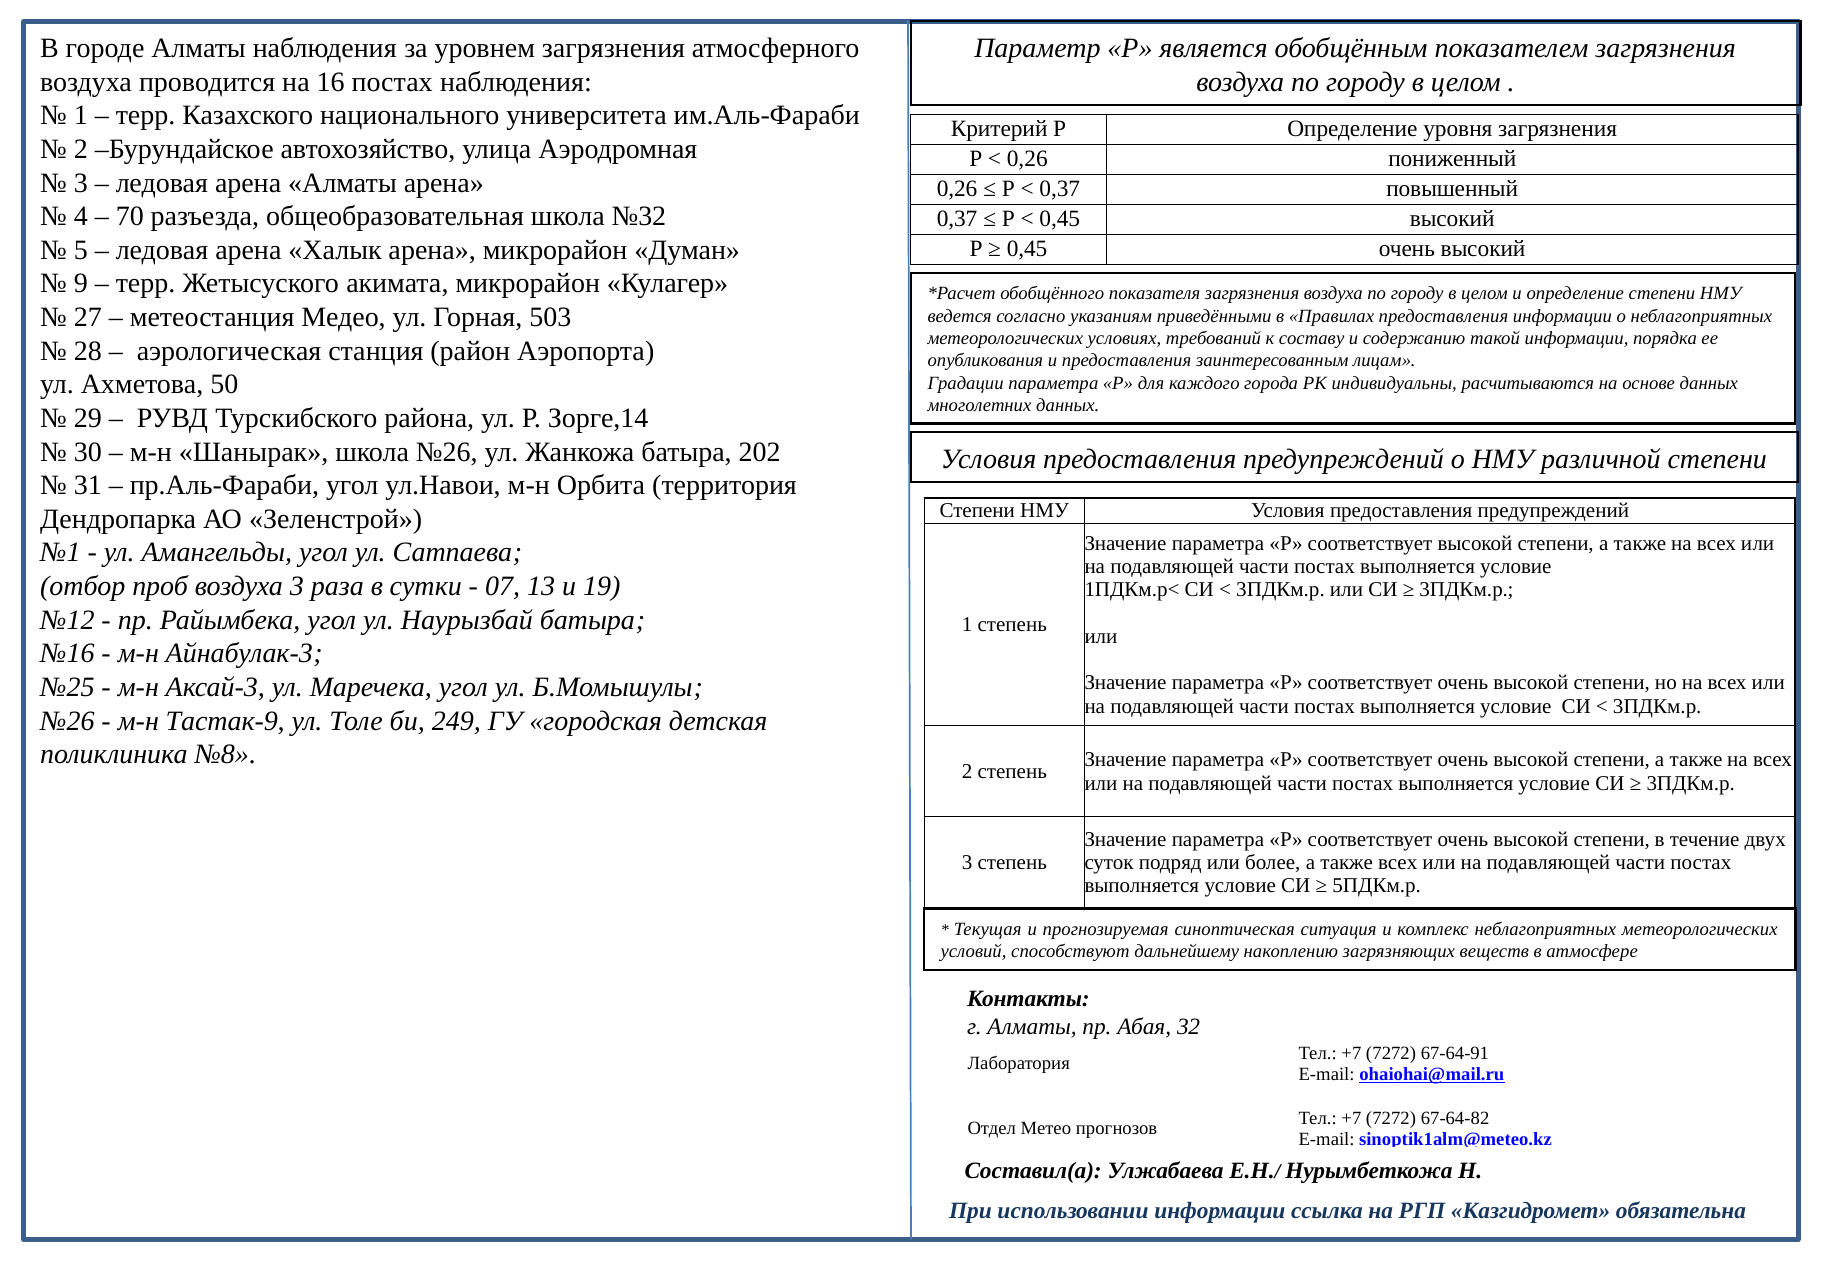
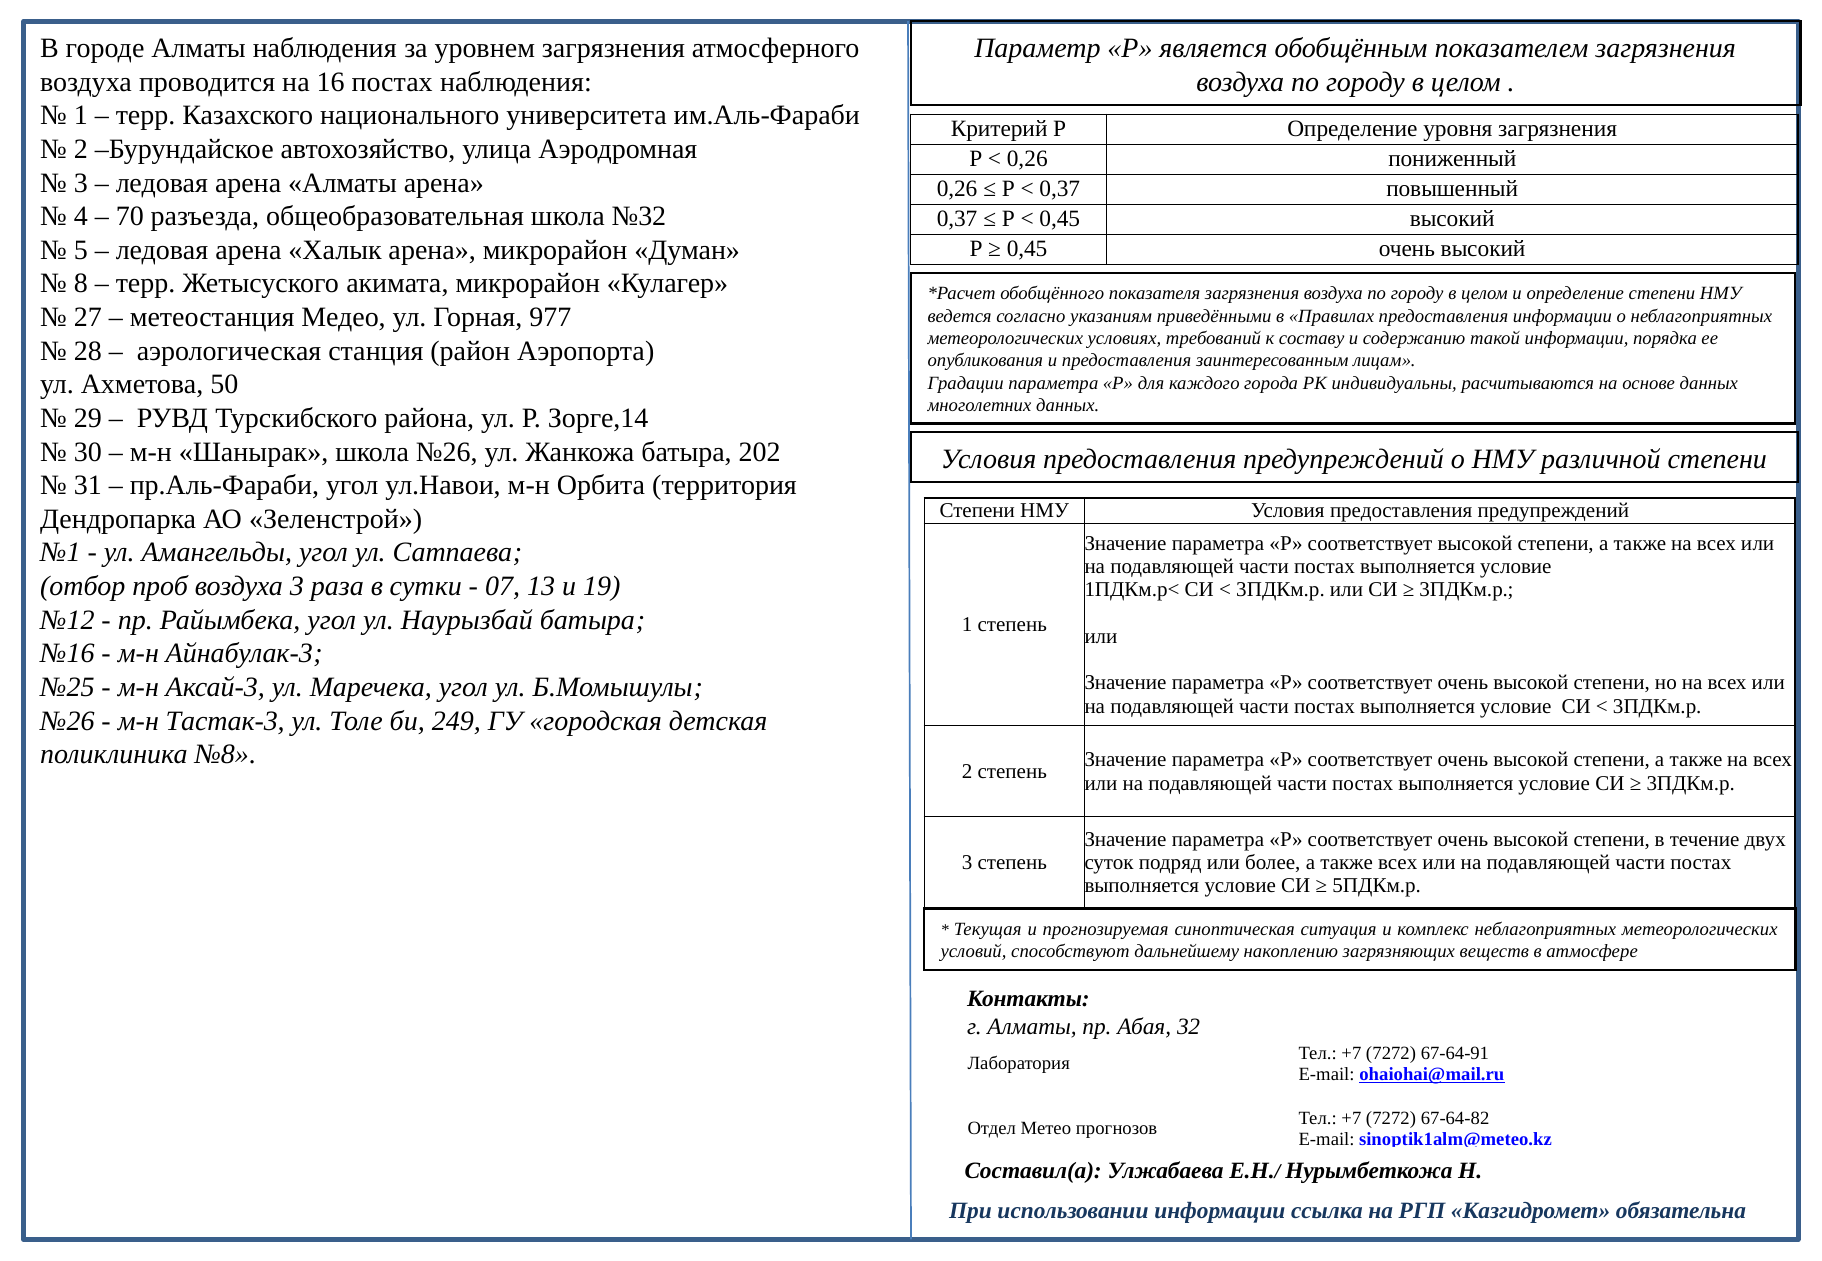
9: 9 -> 8 (81, 284)
503: 503 -> 977 (550, 317)
Тастак-9: Тастак-9 -> Тастак-3 (225, 721)
